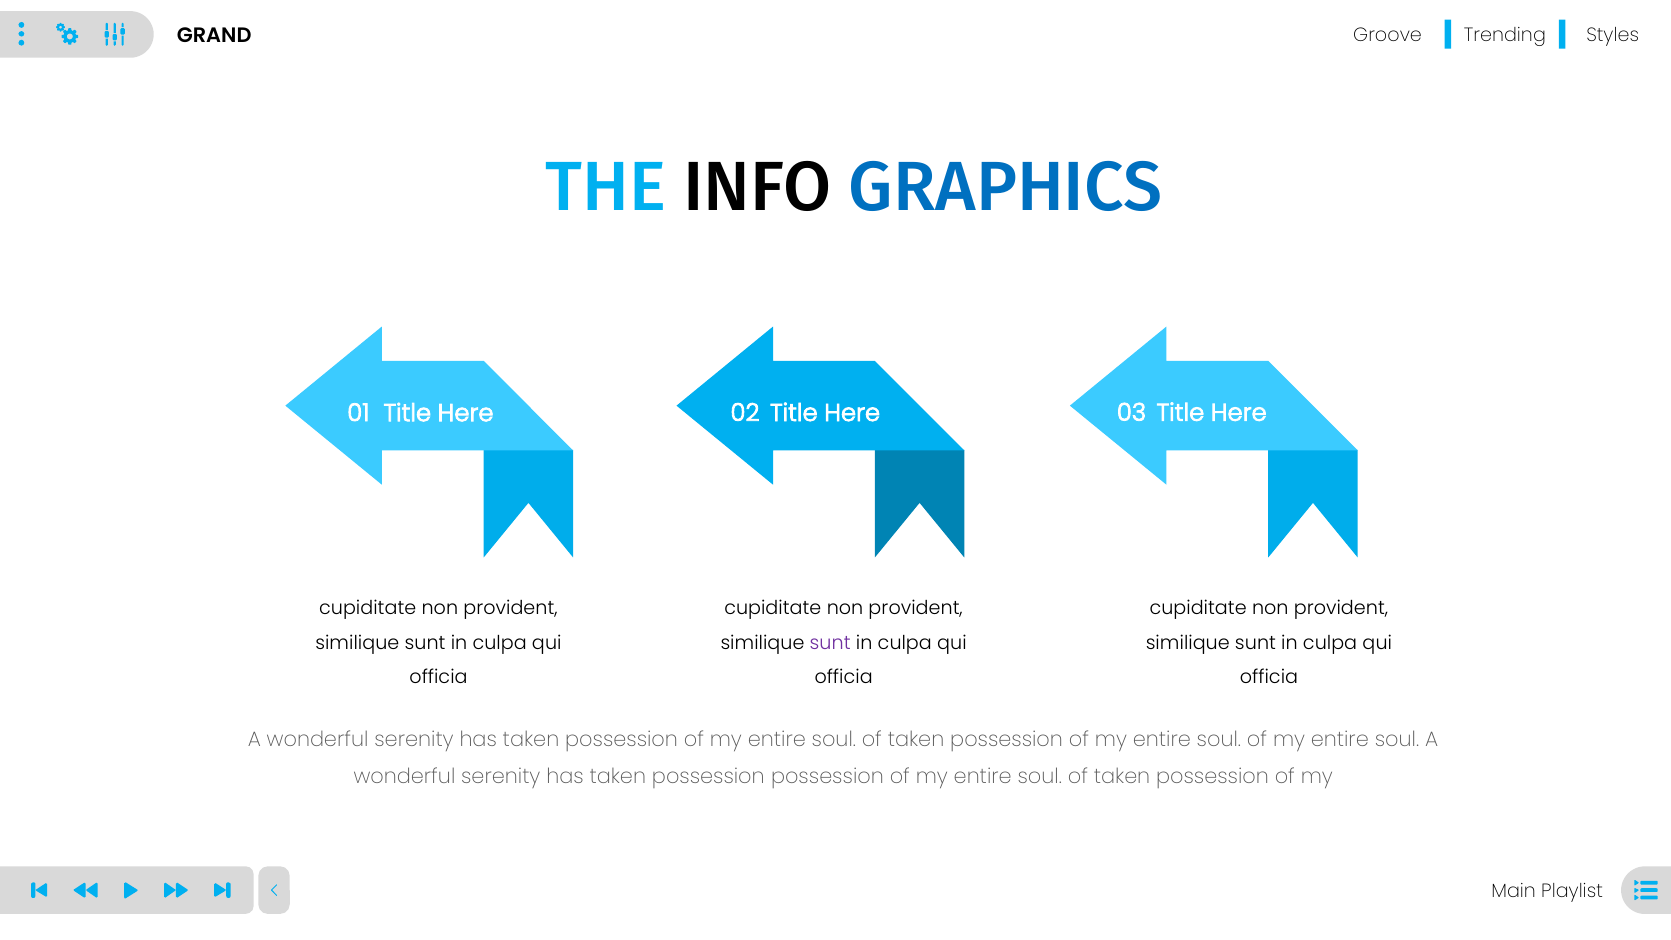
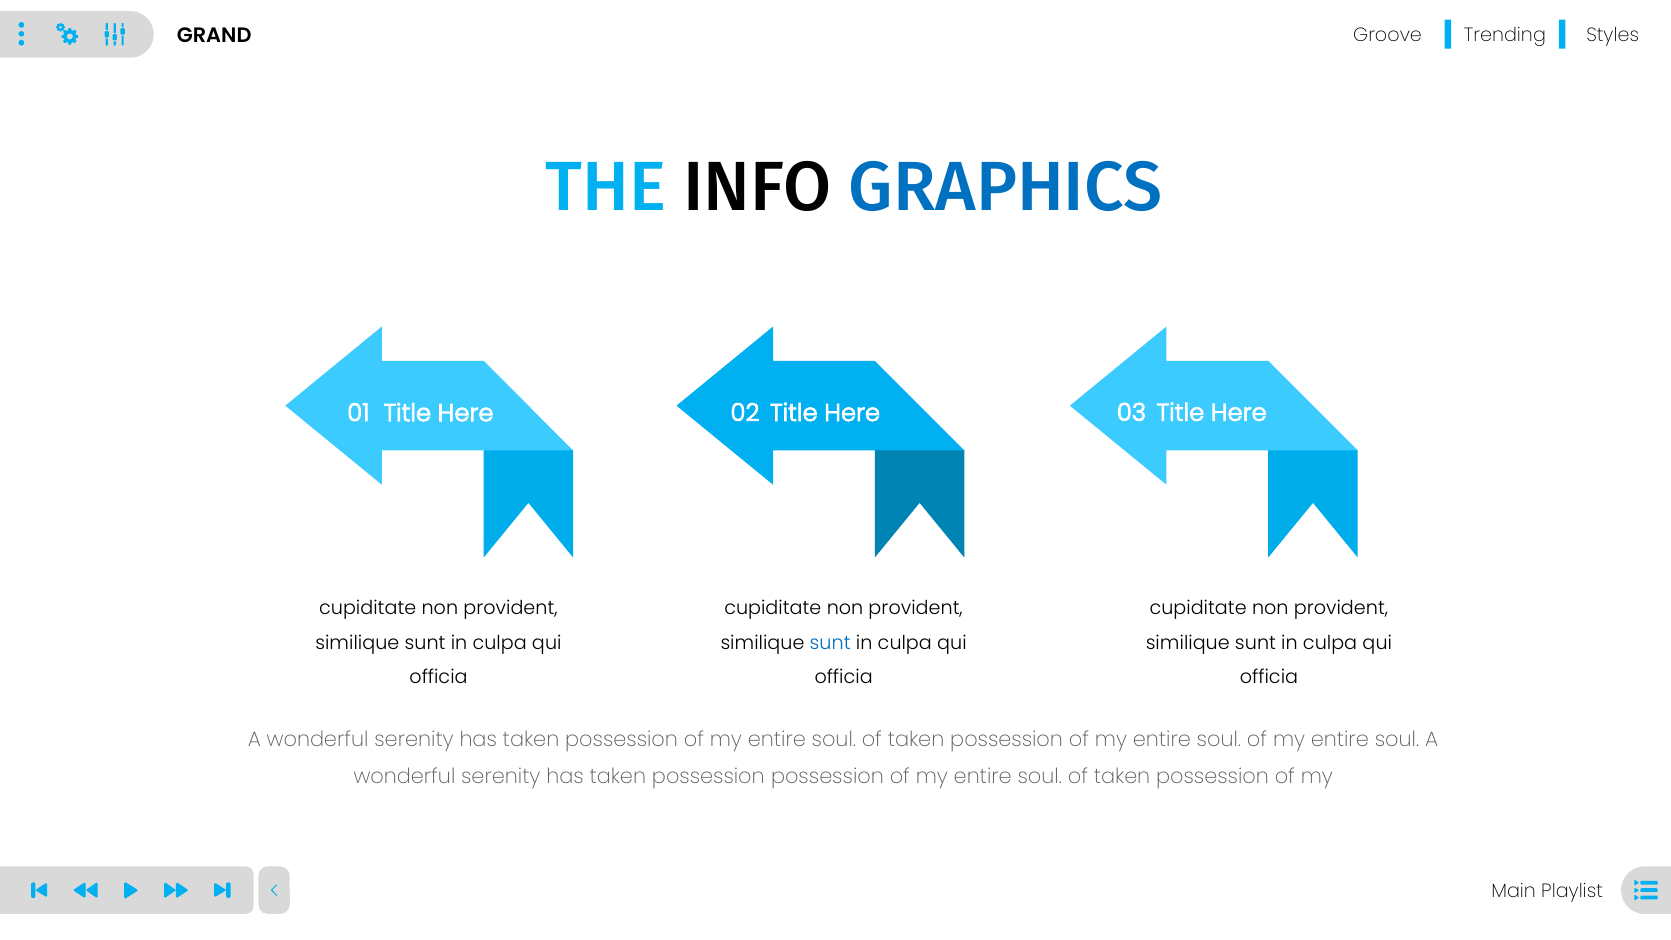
sunt colour: purple -> blue (830, 643)
